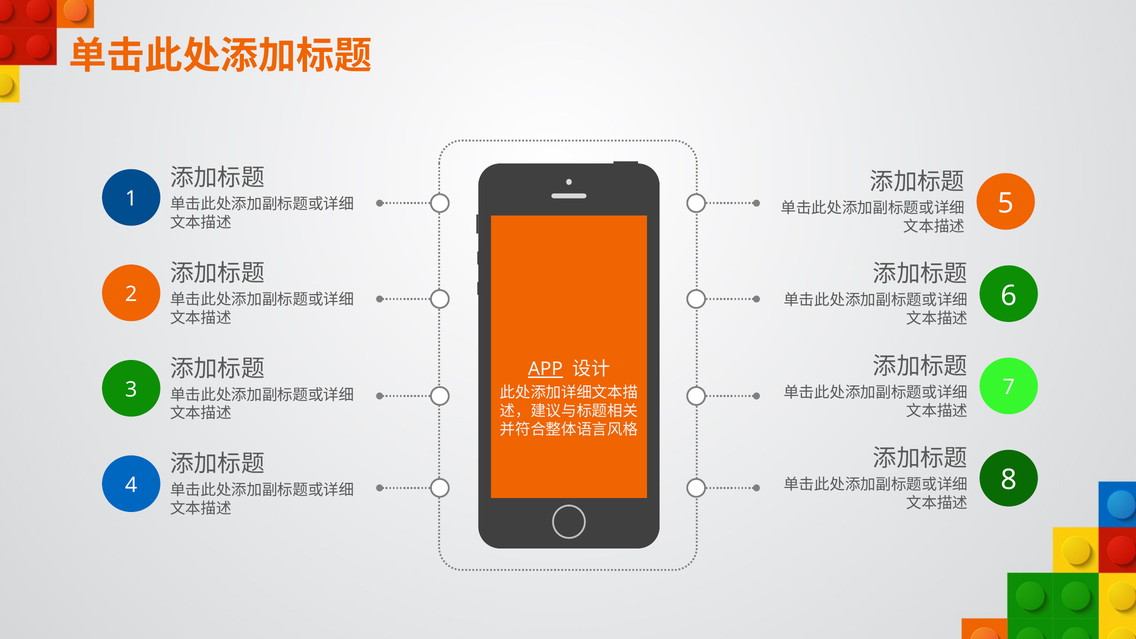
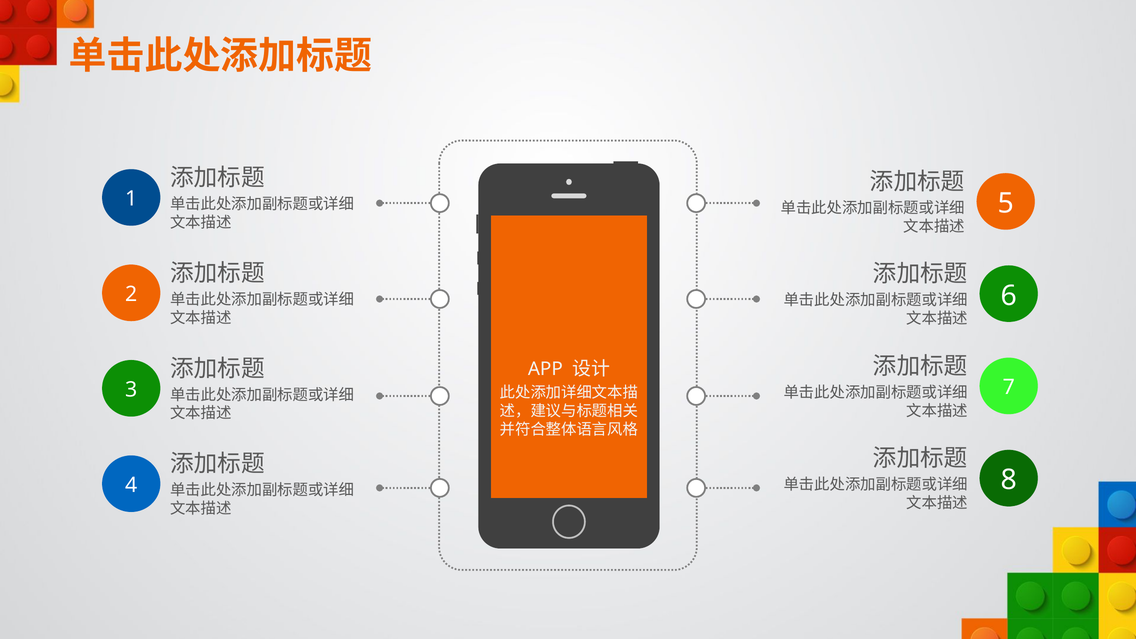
APP underline: present -> none (545, 369)
